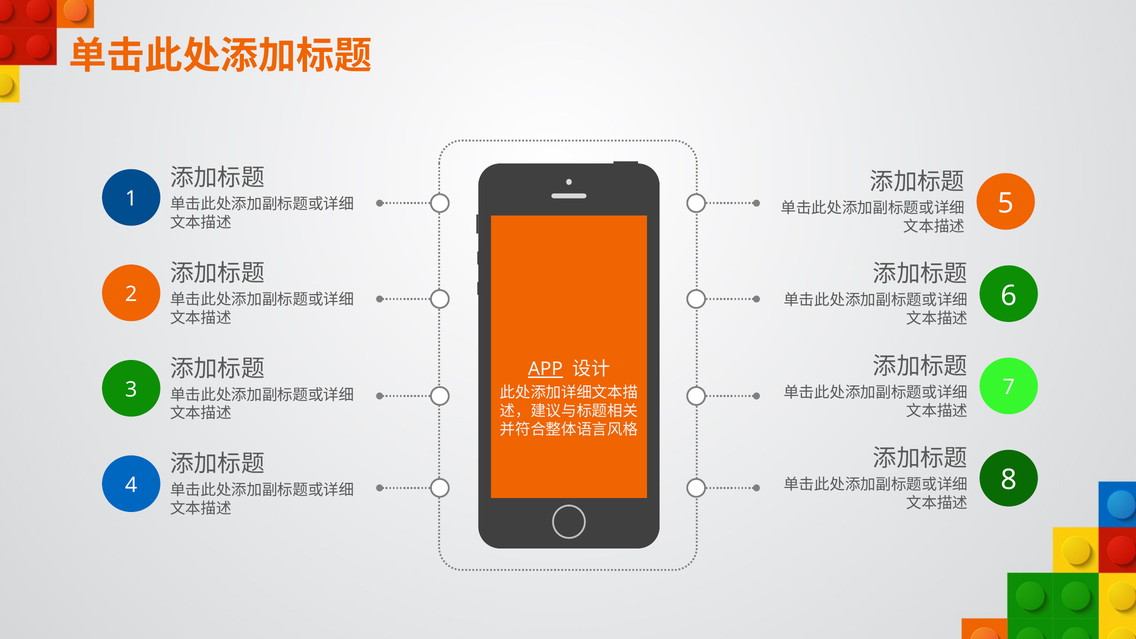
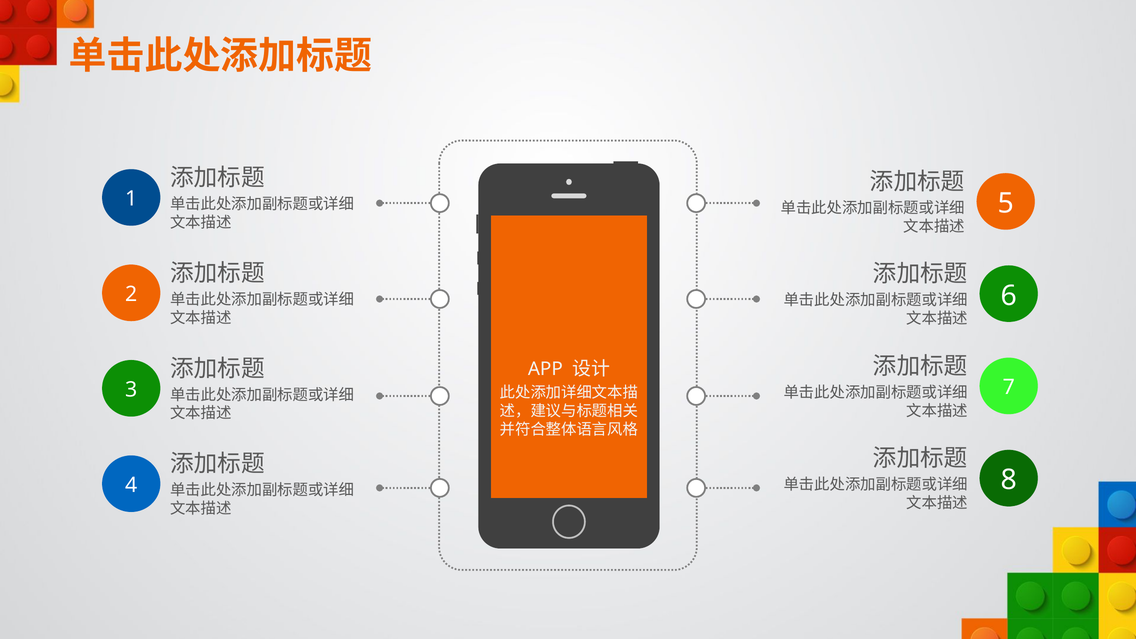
APP underline: present -> none (545, 369)
